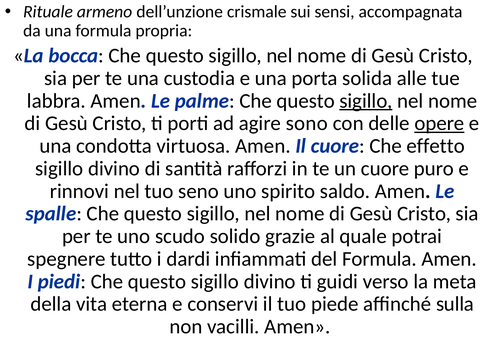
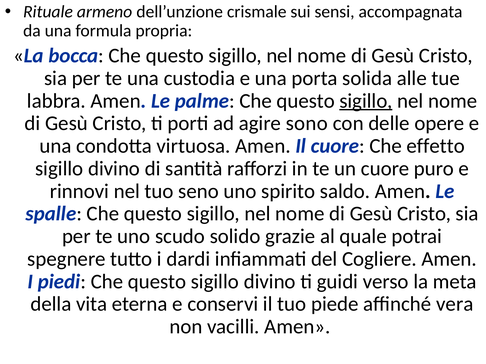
opere underline: present -> none (439, 124)
del Formula: Formula -> Cogliere (379, 259)
sulla: sulla -> vera (455, 304)
